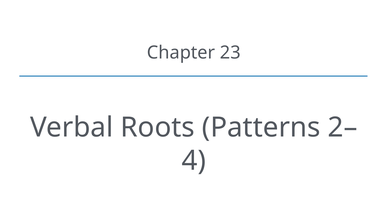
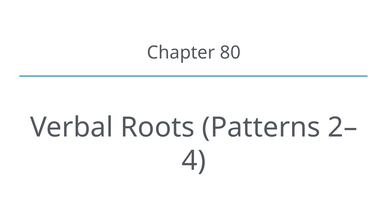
23: 23 -> 80 (230, 53)
